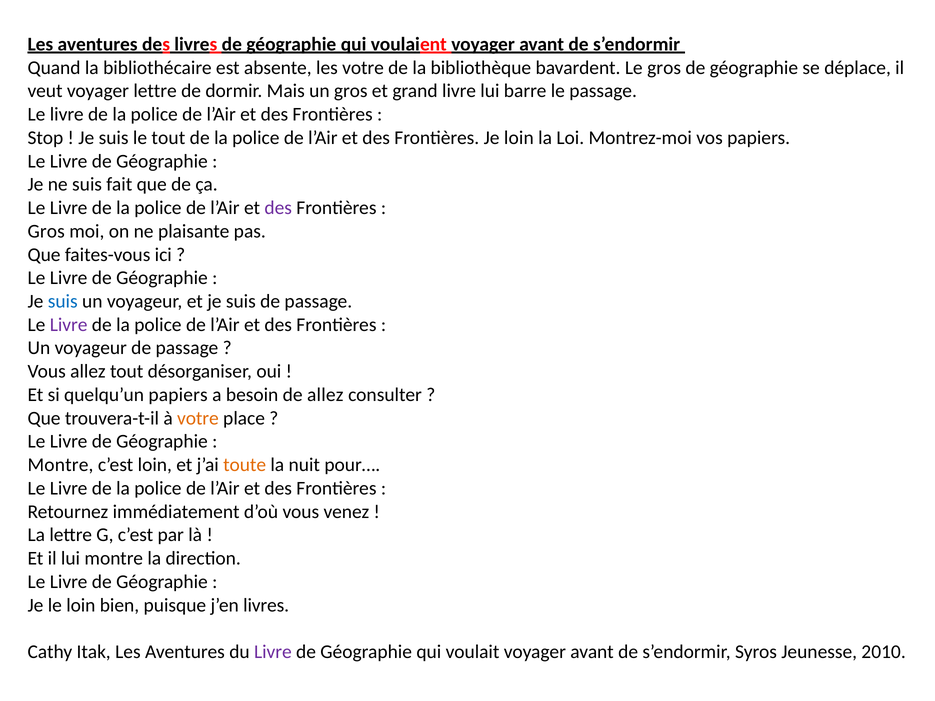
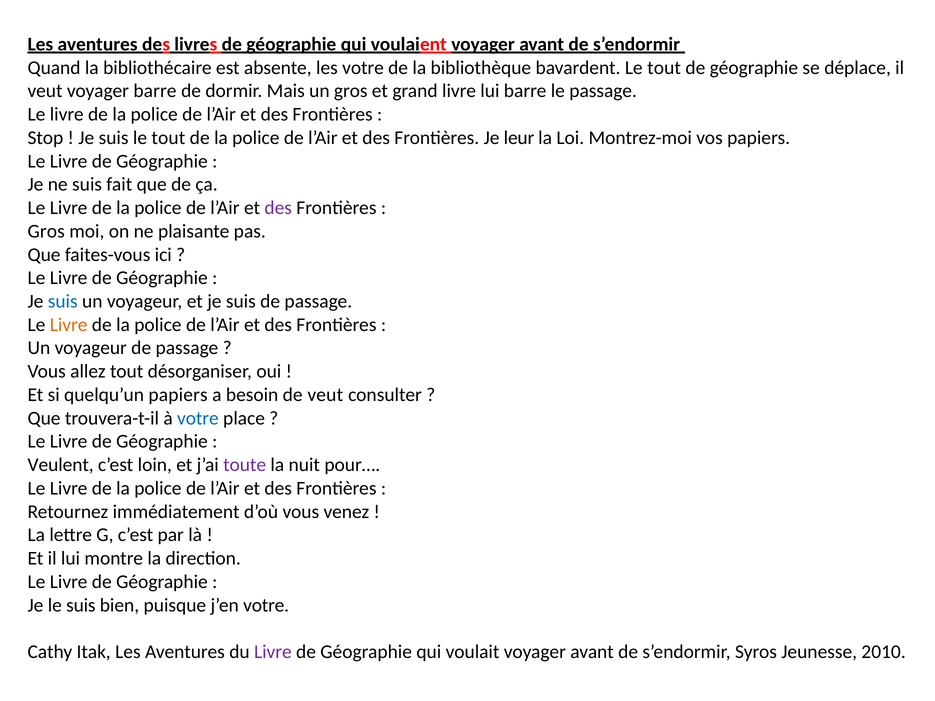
bavardent Le gros: gros -> tout (664, 68)
voyager lettre: lettre -> barre (155, 91)
Je loin: loin -> leur (519, 138)
Livre colour: purple -> orange (69, 325)
de allez: allez -> veut (325, 395)
votre colour: orange -> blue (198, 418)
Montre: Montre -> Veulent (61, 465)
toute colour: orange -> purple (245, 465)
le loin: loin -> suis (81, 605)
j’en livres: livres -> votre (266, 605)
